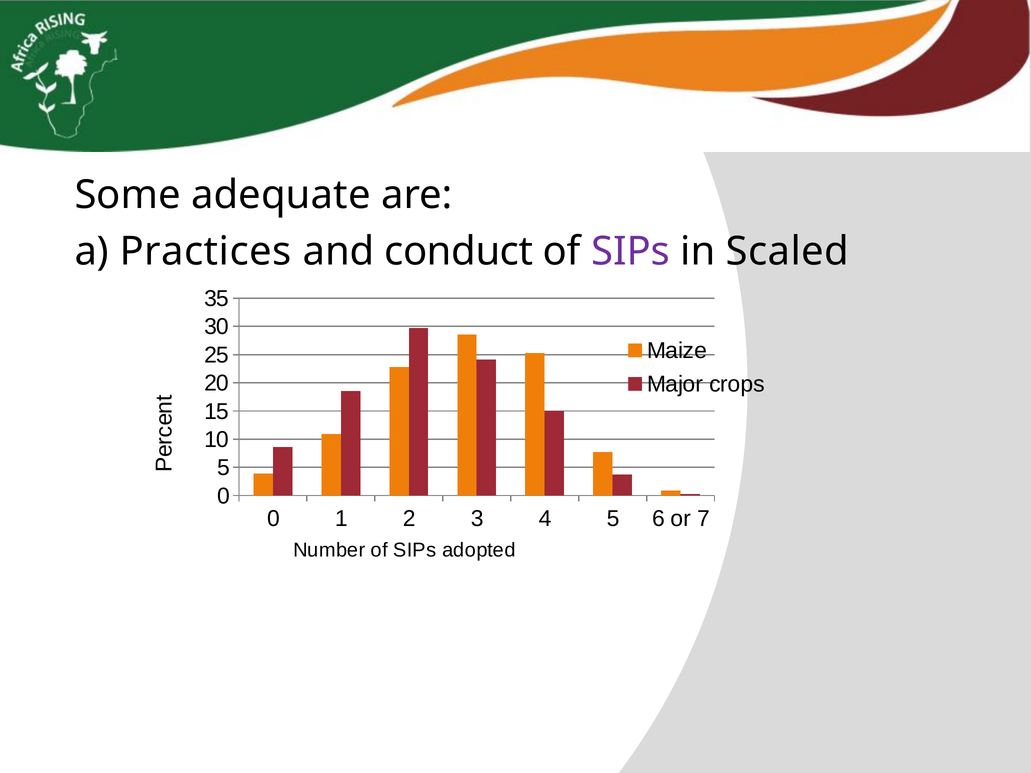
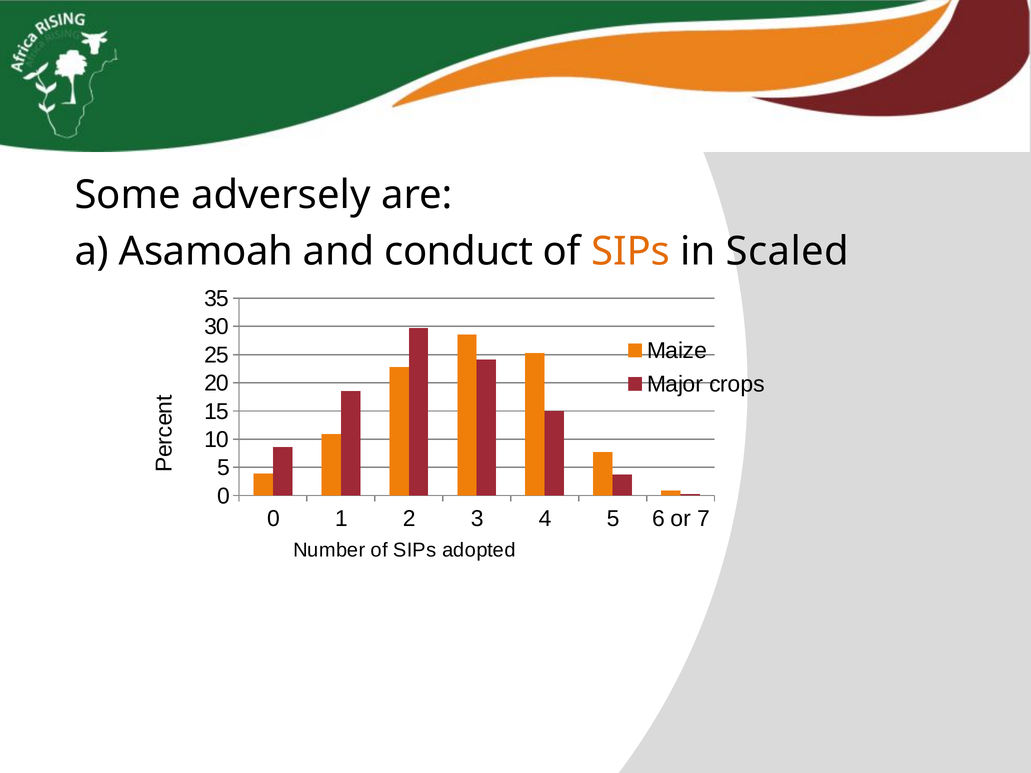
adequate: adequate -> adversely (281, 195)
Practices: Practices -> Asamoah (206, 251)
SIPs colour: purple -> orange (631, 251)
